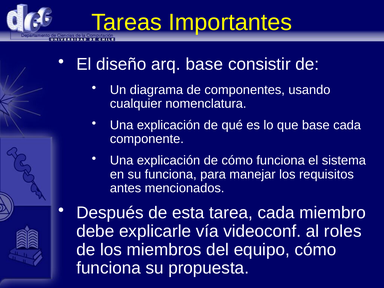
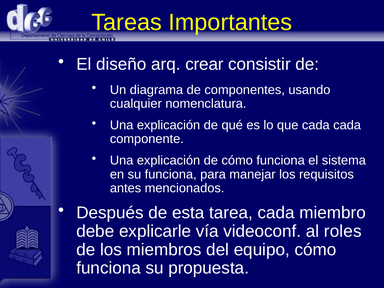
arq base: base -> crear (204, 64)
que base: base -> cada (316, 125)
